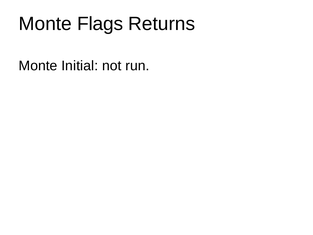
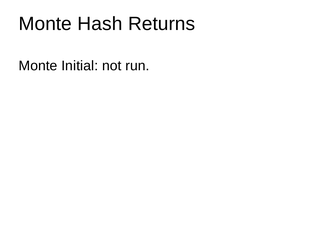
Flags: Flags -> Hash (100, 24)
